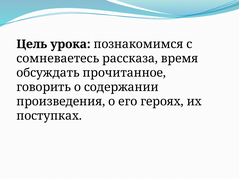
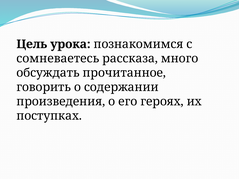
время: время -> много (180, 59)
